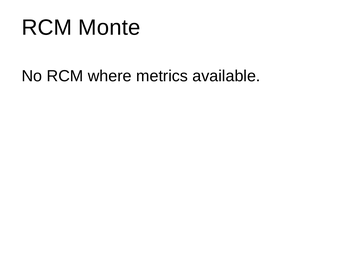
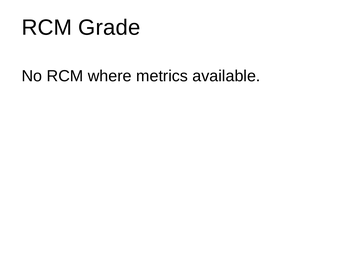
Monte: Monte -> Grade (109, 27)
